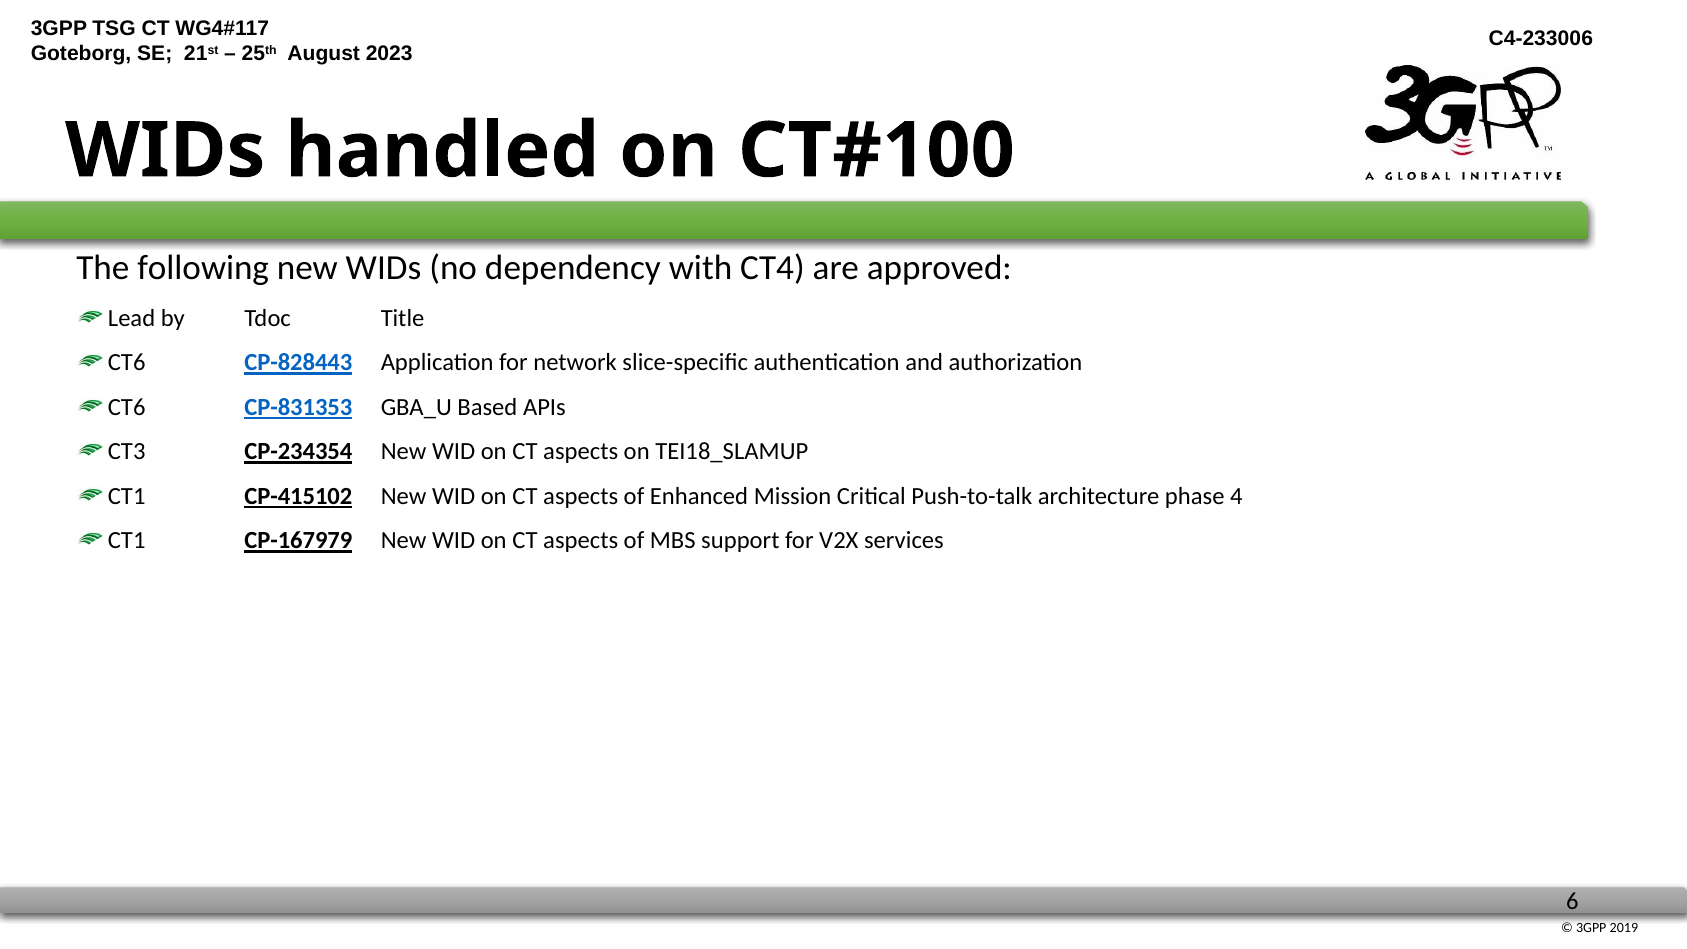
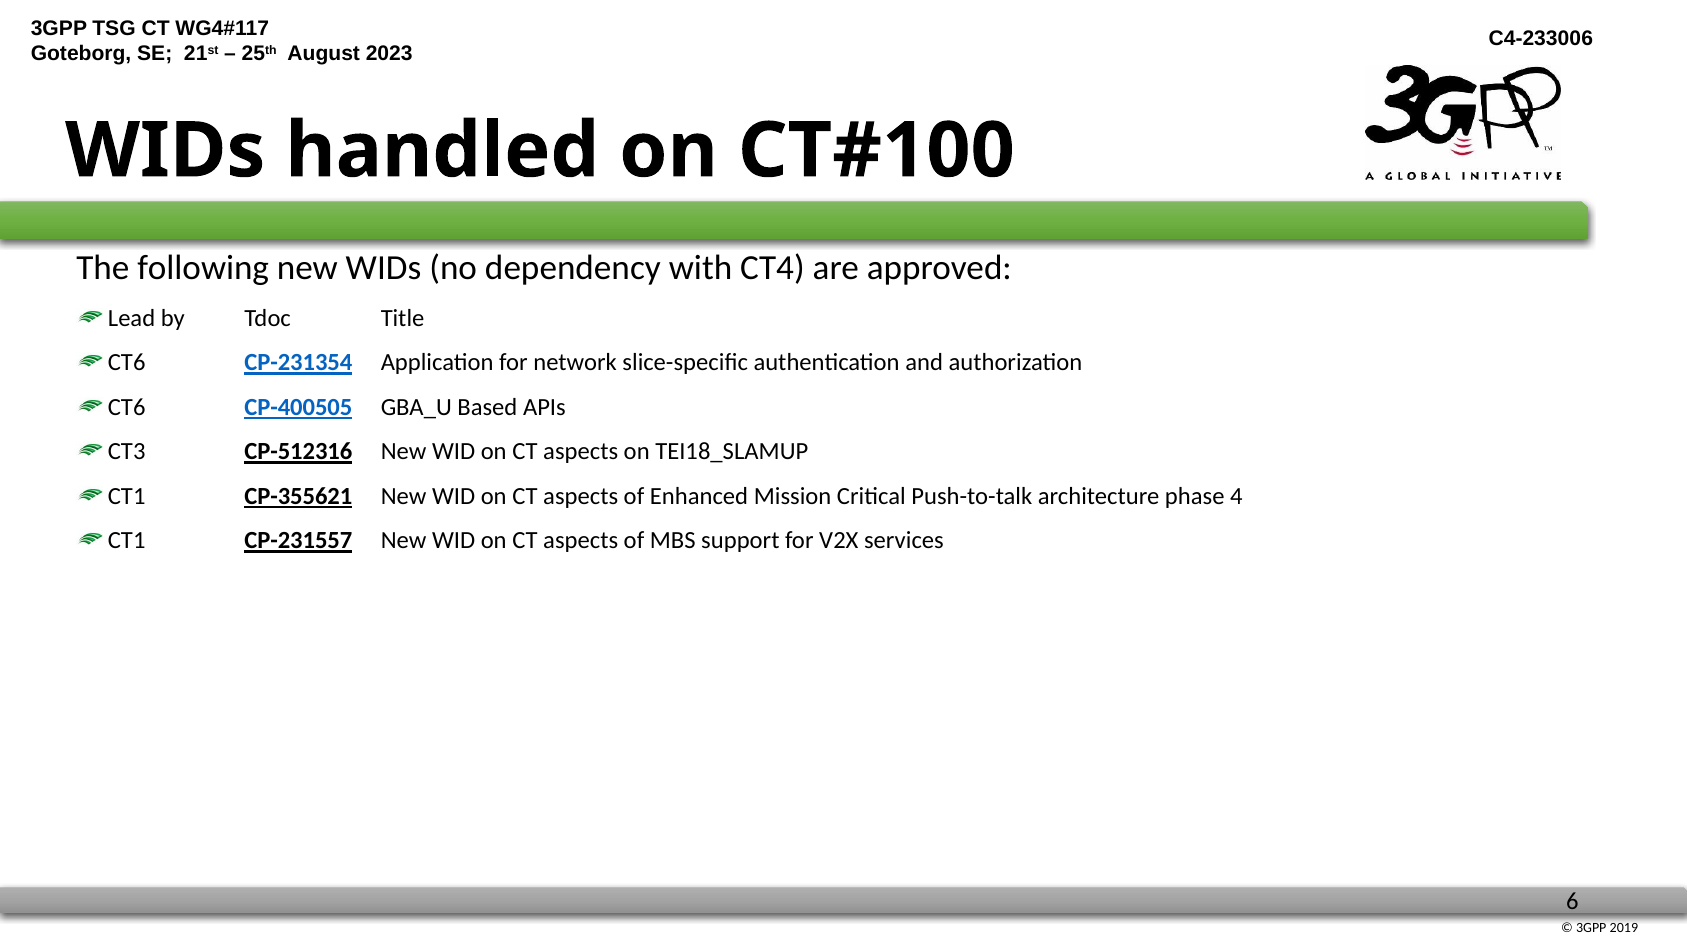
CP-828443: CP-828443 -> CP-231354 (298, 363)
CP-831353: CP-831353 -> CP-400505 (298, 407)
CP-234354: CP-234354 -> CP-512316 (298, 452)
CP-415102: CP-415102 -> CP-355621 (298, 496)
CP-167979: CP-167979 -> CP-231557 (298, 541)
